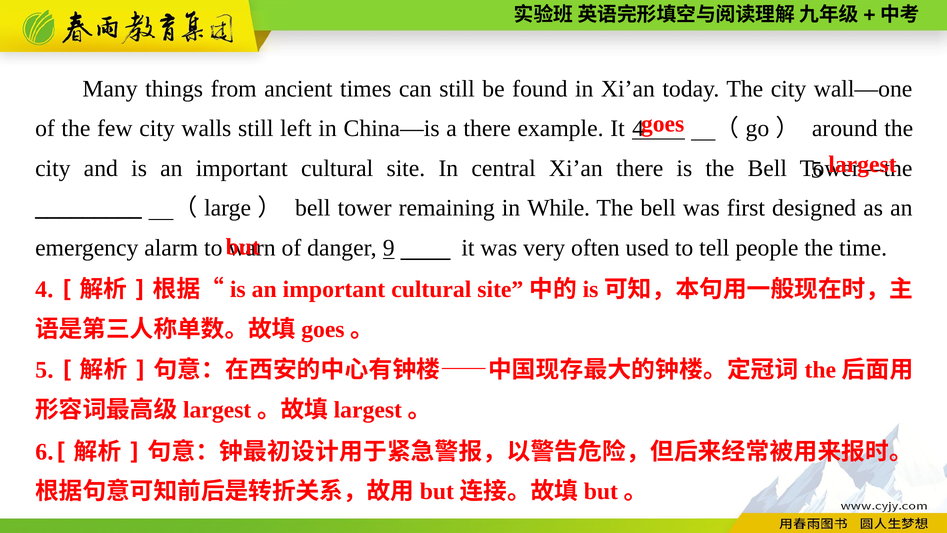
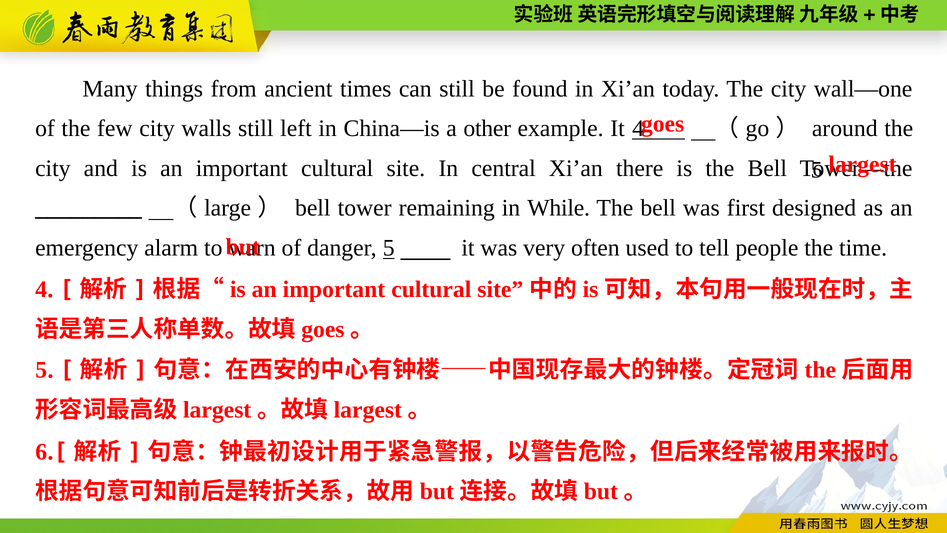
a there: there -> other (487, 129)
danger 9: 9 -> 5 (389, 248)
